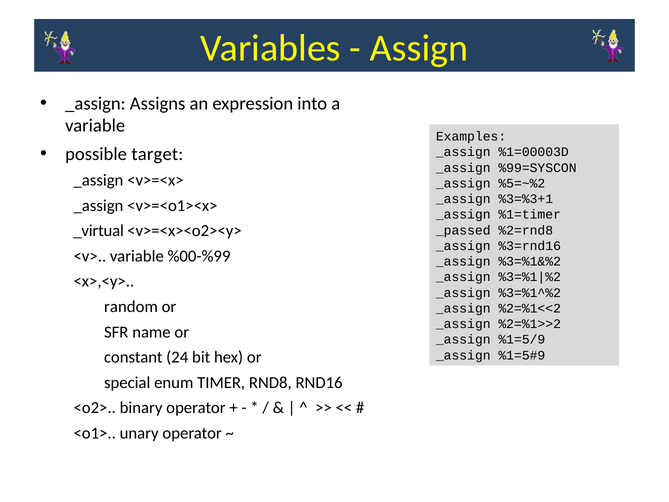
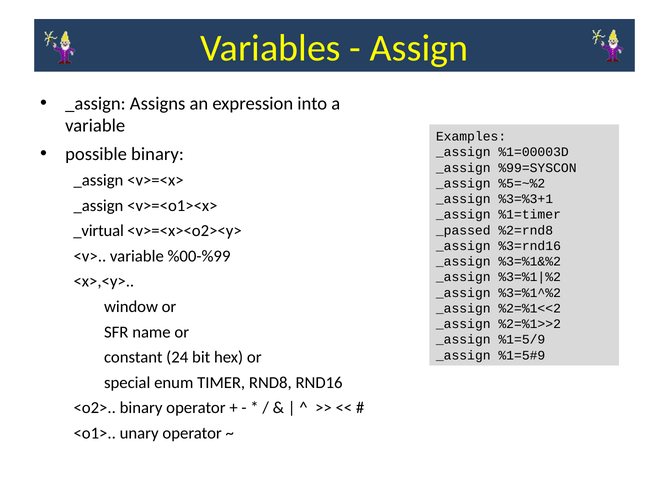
possible target: target -> binary (157, 154)
random: random -> window (131, 307)
